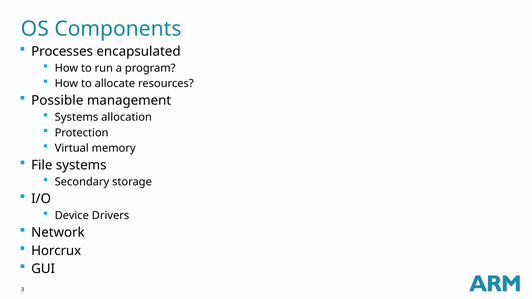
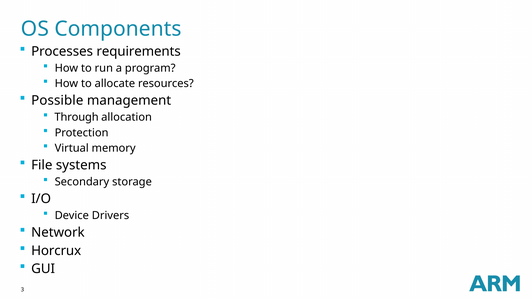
encapsulated: encapsulated -> requirements (139, 51)
Systems: Systems -> Through (77, 117)
